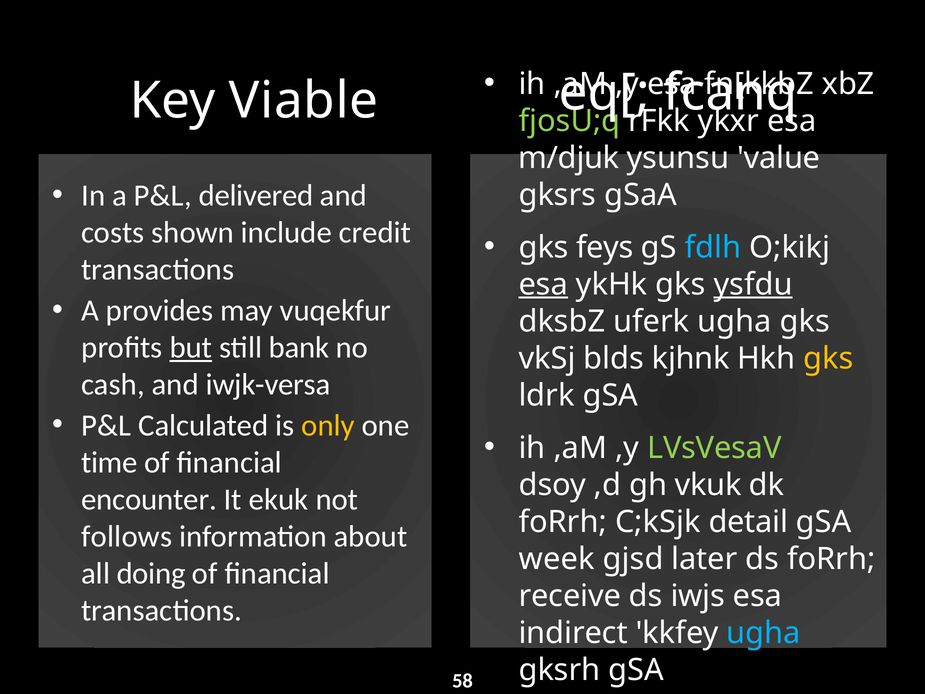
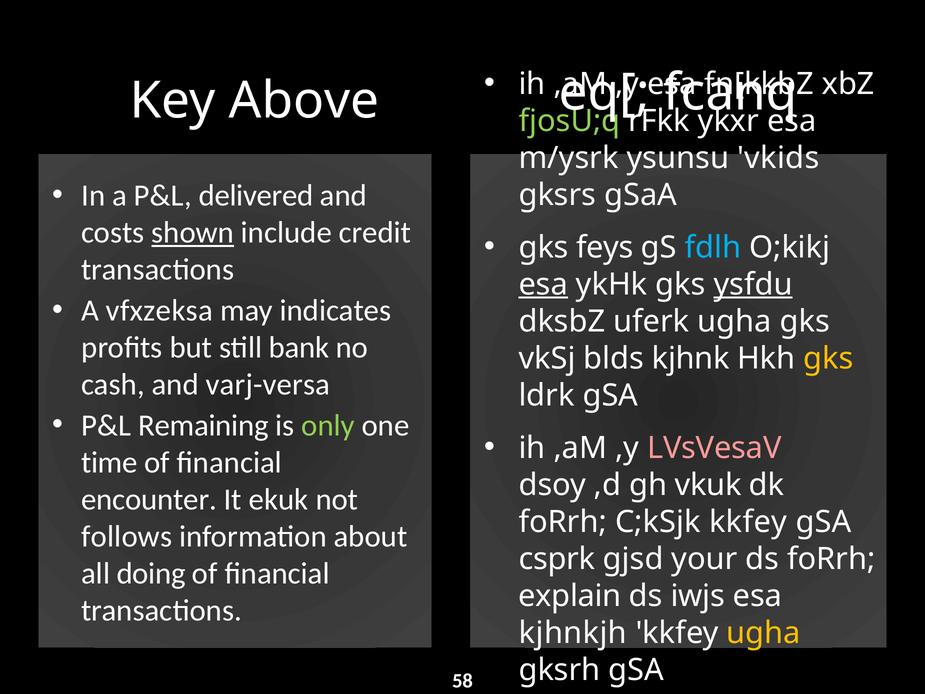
Viable: Viable -> Above (304, 101)
m/djuk: m/djuk -> m/ysrk (569, 158)
value: value -> vkids (778, 158)
shown underline: none -> present (193, 233)
provides: provides -> vfxzeksa (159, 310)
vuqekfur: vuqekfur -> indicates (335, 310)
but underline: present -> none (191, 347)
iwjk-versa: iwjk-versa -> varj-versa (268, 384)
Calculated: Calculated -> Remaining (203, 425)
only colour: yellow -> light green (328, 425)
LVsVesaV colour: light green -> pink (714, 448)
C;kSjk detail: detail -> kkfey (748, 522)
week: week -> csprk (557, 559)
later: later -> your (704, 559)
receive: receive -> explain (570, 596)
indirect: indirect -> kjhnkjh (573, 633)
ugha colour: light blue -> yellow (764, 633)
